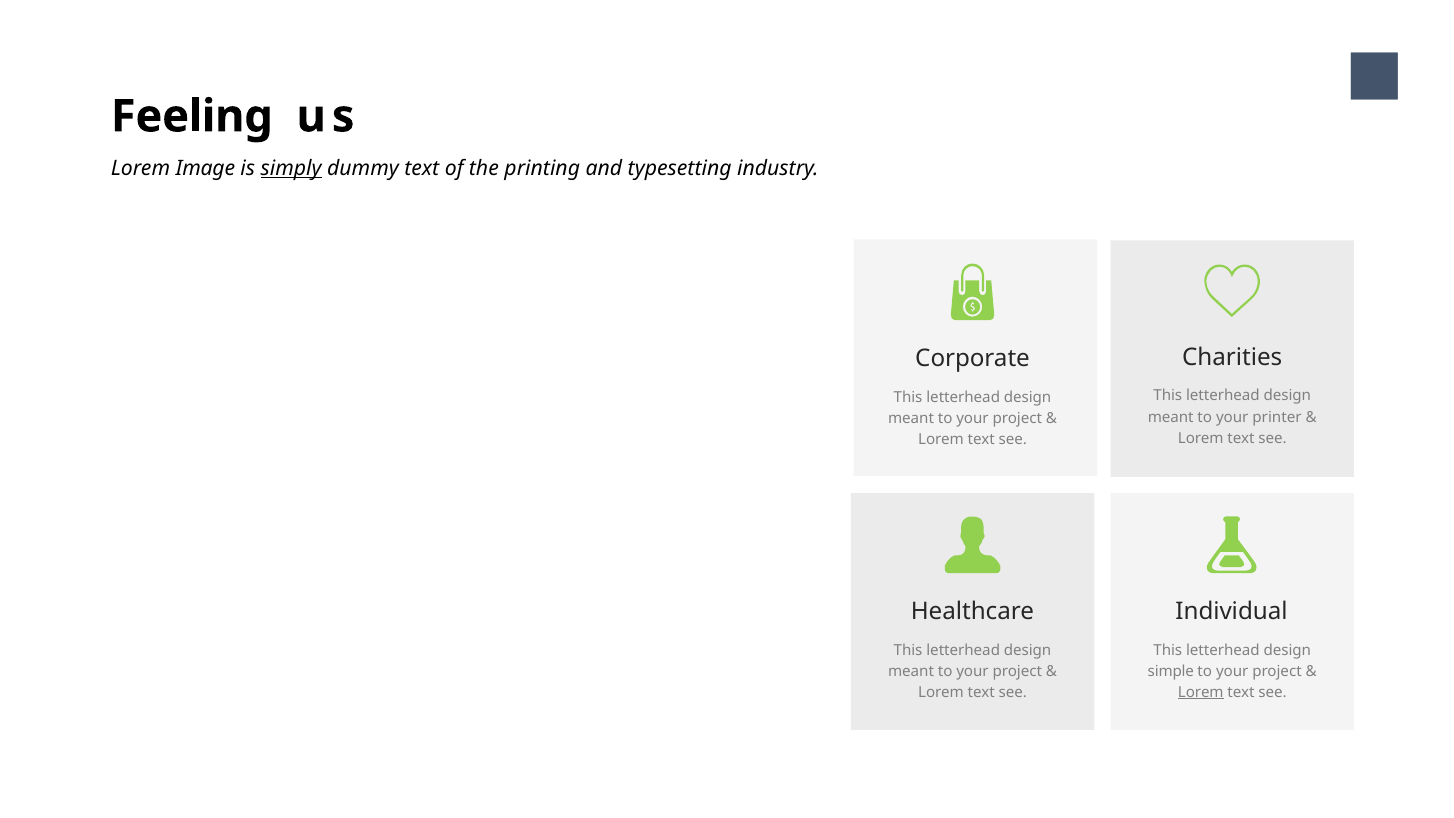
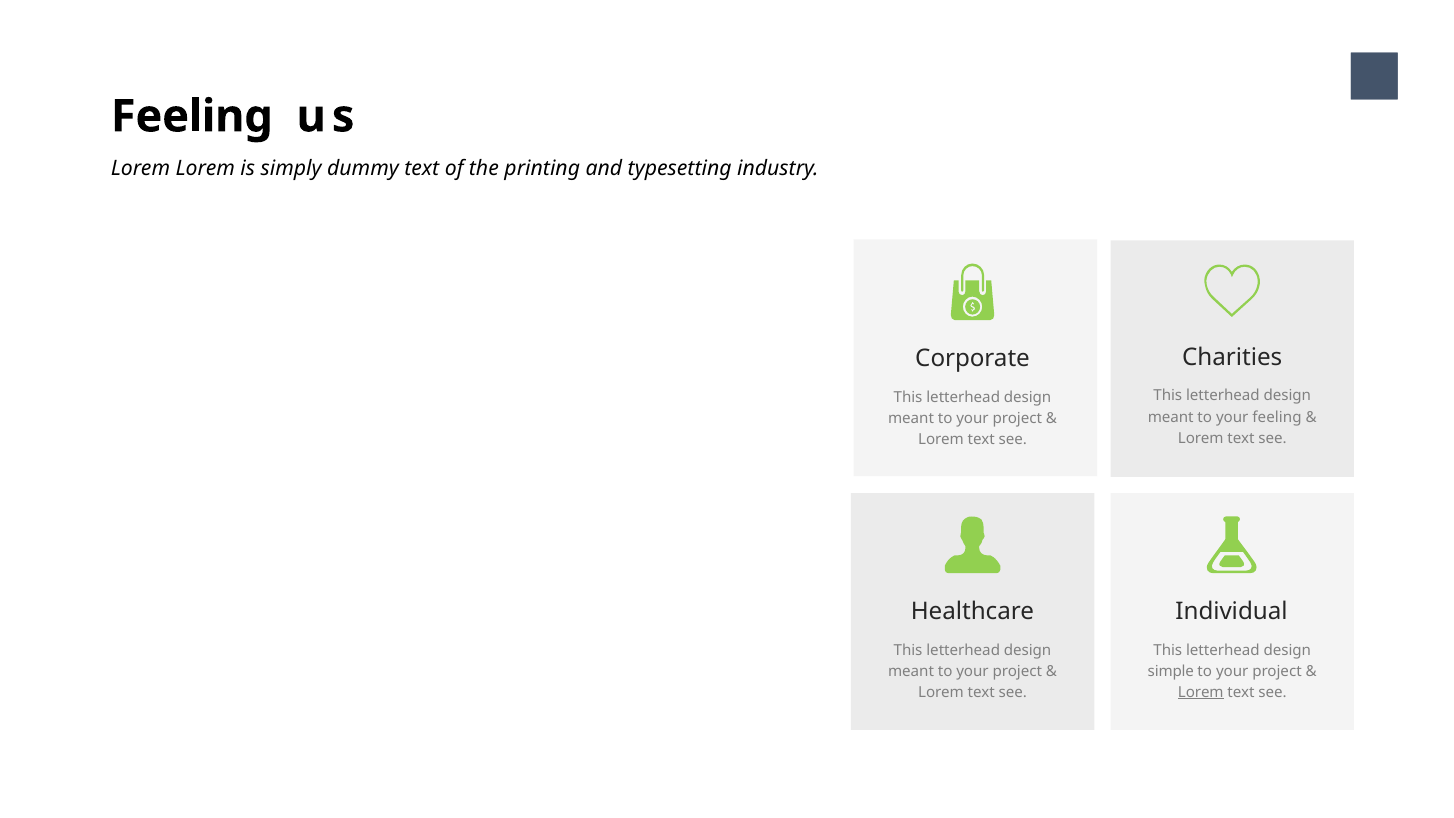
Lorem Image: Image -> Lorem (205, 168)
simply underline: present -> none (291, 168)
your printer: printer -> feeling (1277, 417)
